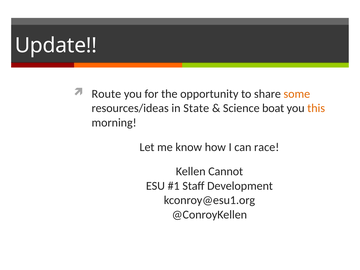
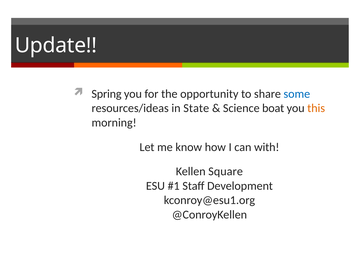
Route: Route -> Spring (106, 94)
some colour: orange -> blue (297, 94)
race: race -> with (267, 147)
Cannot: Cannot -> Square (226, 171)
